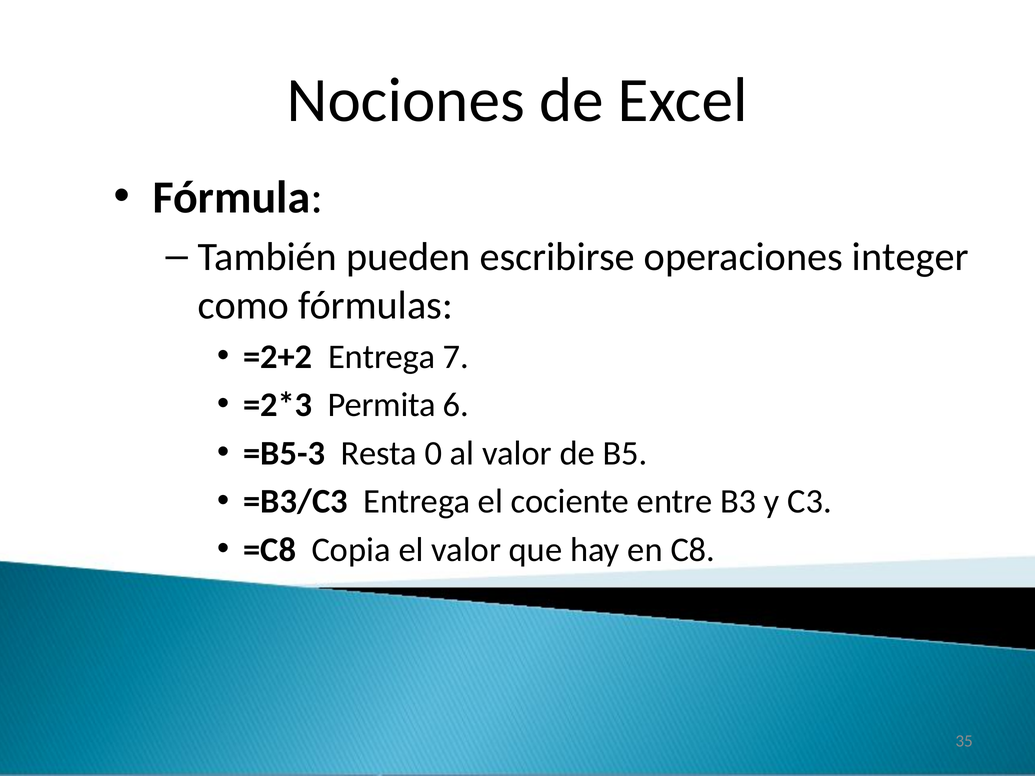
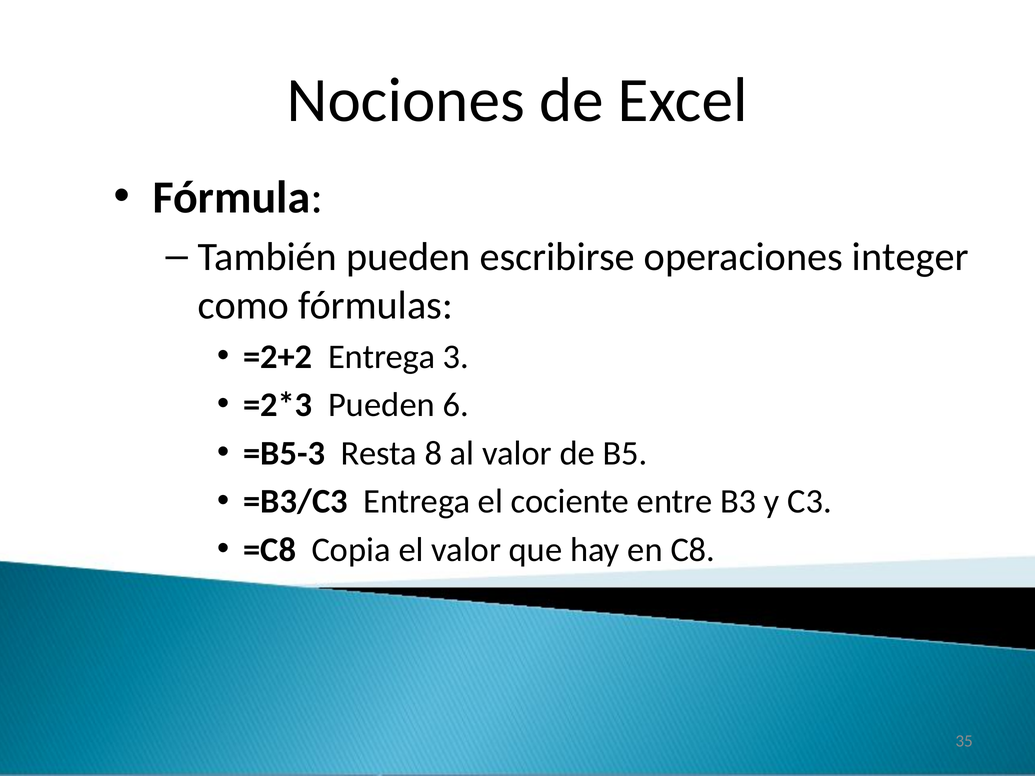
7: 7 -> 3 (456, 357)
Permita: Permita -> Pueden (382, 405)
0: 0 -> 8 (433, 453)
